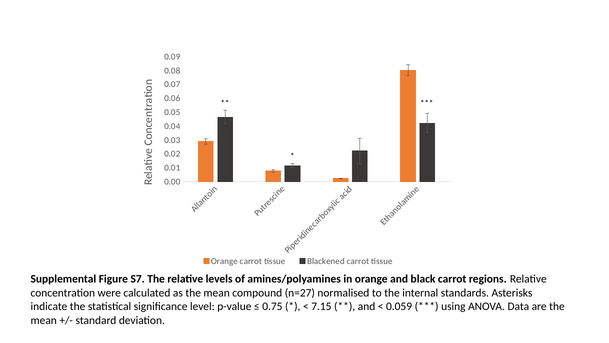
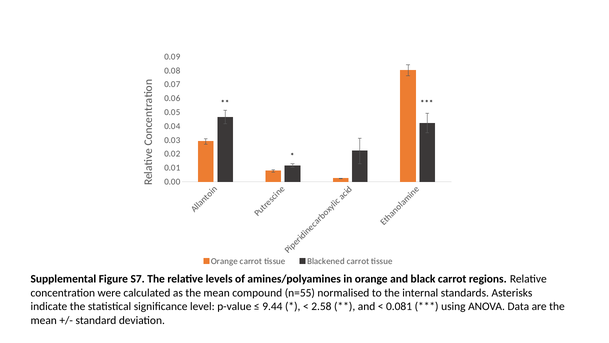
n=27: n=27 -> n=55 (300, 292)
0.75: 0.75 -> 9.44 (272, 306)
7.15: 7.15 -> 2.58 (321, 306)
0.059: 0.059 -> 0.081 (399, 306)
